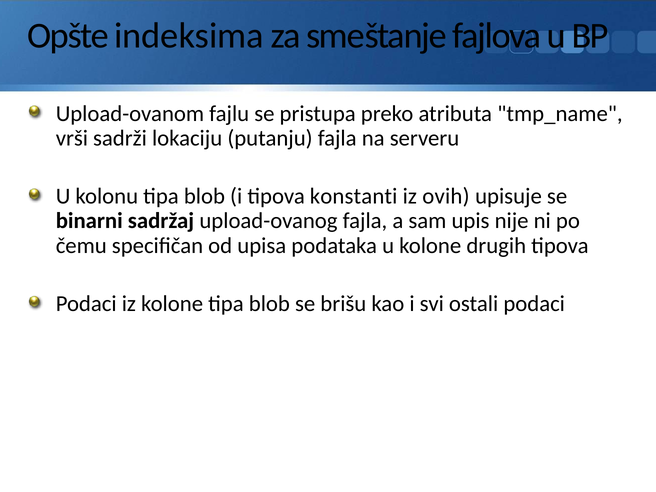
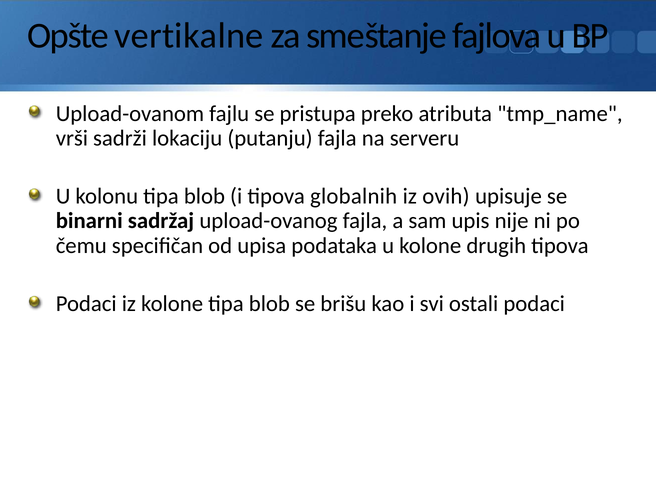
indeksima: indeksima -> vertikalne (189, 36)
konstanti: konstanti -> globalnih (354, 196)
